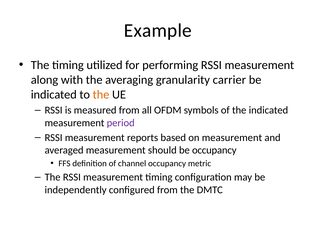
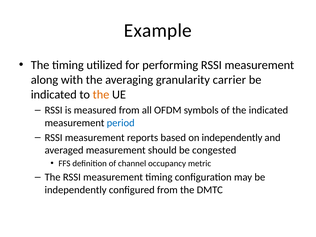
period colour: purple -> blue (121, 123)
on measurement: measurement -> independently (232, 138)
be occupancy: occupancy -> congested (214, 150)
